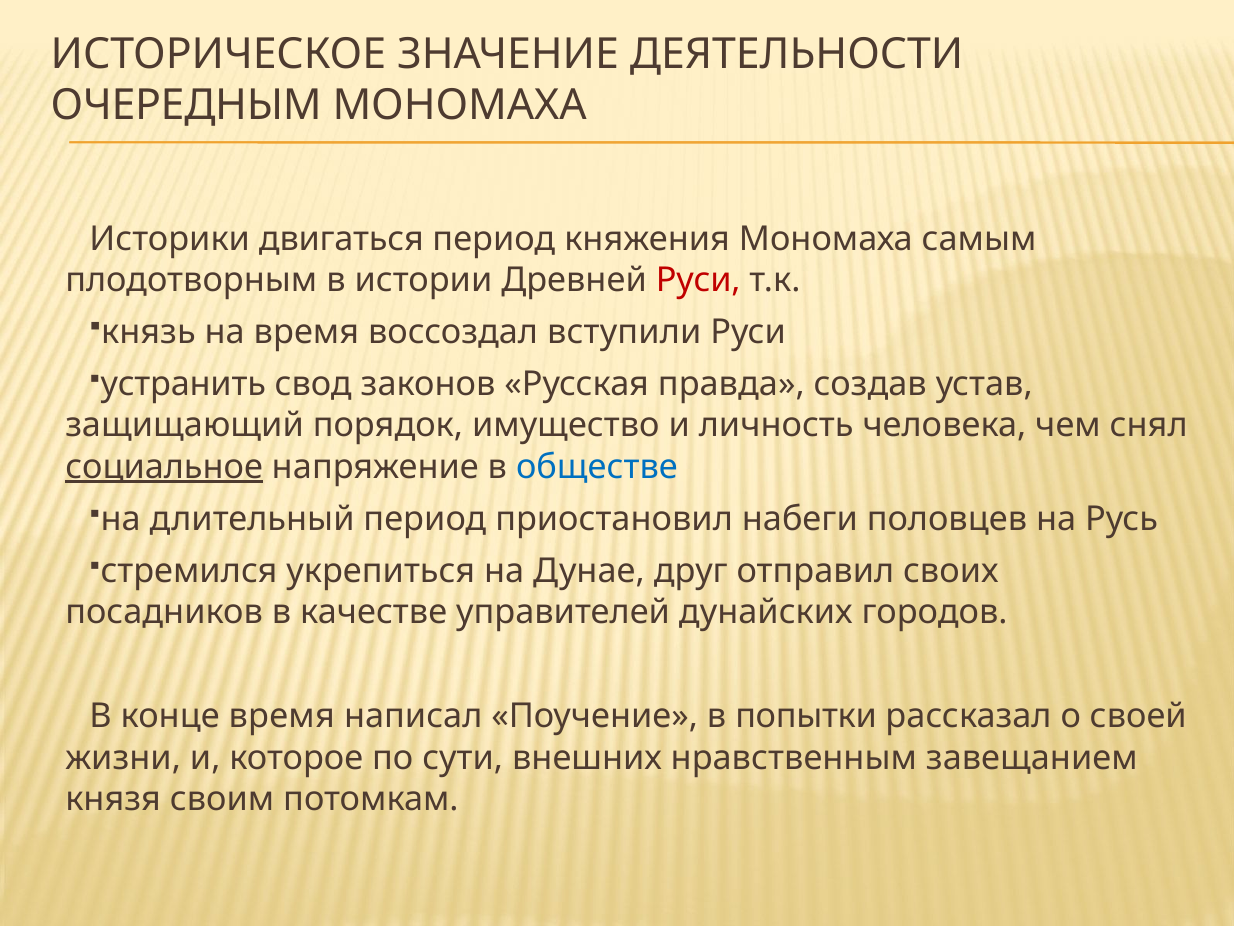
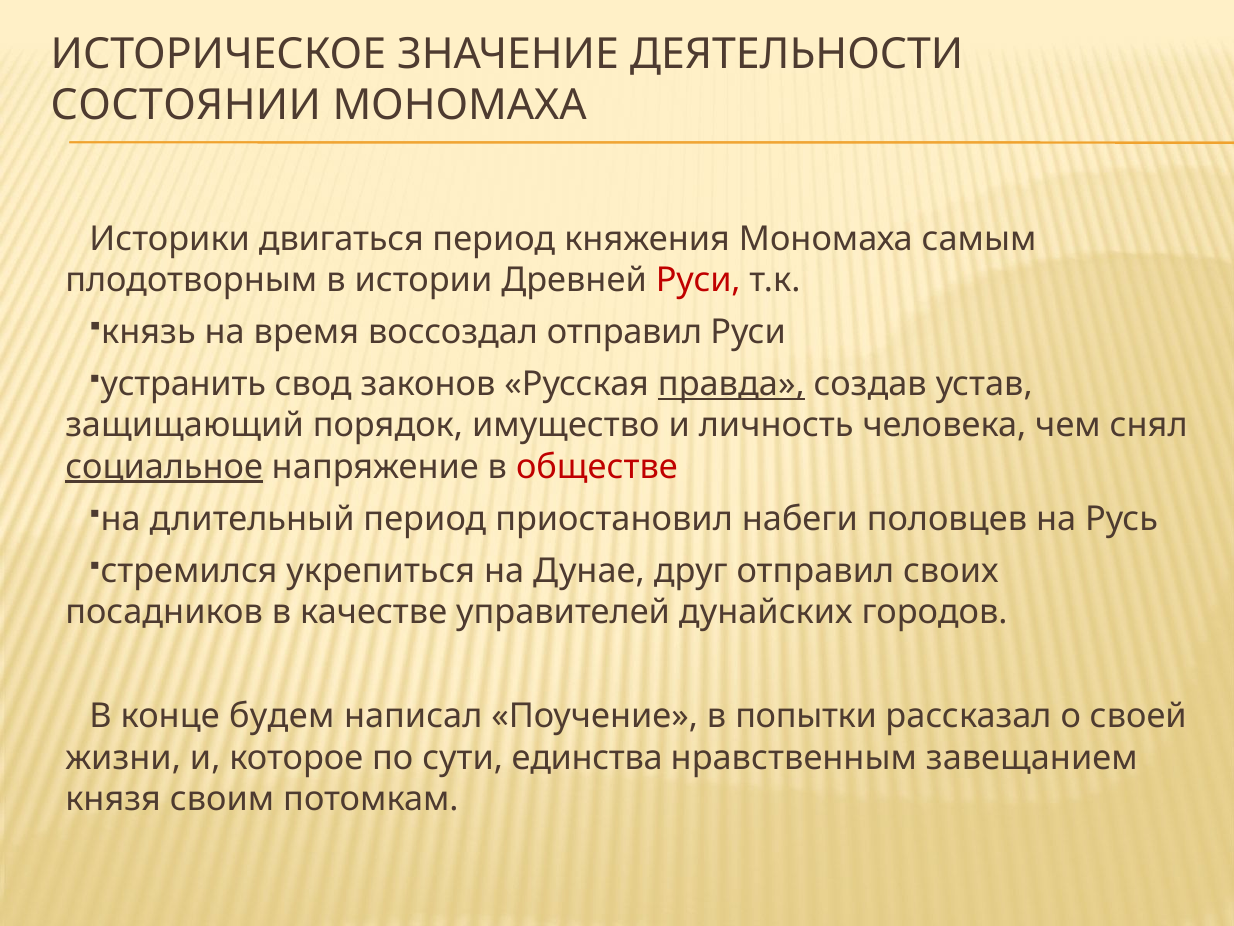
ОЧЕРЕДНЫМ: ОЧЕРЕДНЫМ -> СОСТОЯНИИ (186, 105)
воссоздал вступили: вступили -> отправил (625, 332)
правда underline: none -> present (731, 384)
обществе colour: blue -> red (597, 466)
конце время: время -> будем (282, 716)
внешних: внешних -> единства (587, 757)
